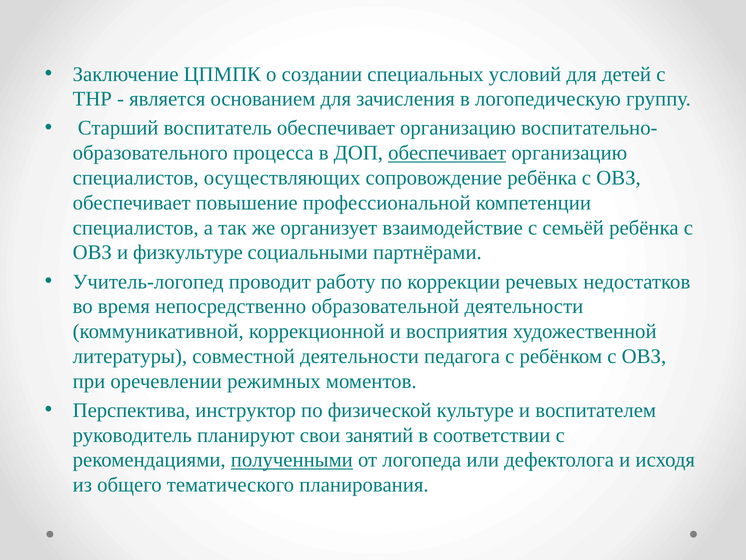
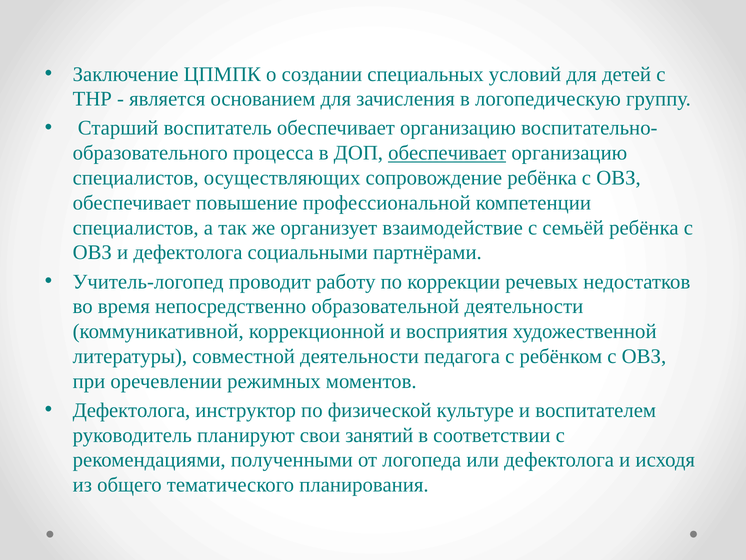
и физкультуре: физкультуре -> дефектолога (188, 252)
Перспектива: Перспектива -> Дефектолога (132, 410)
полученными underline: present -> none (292, 460)
